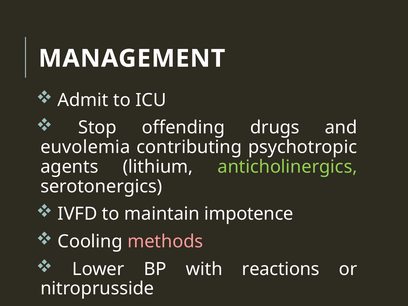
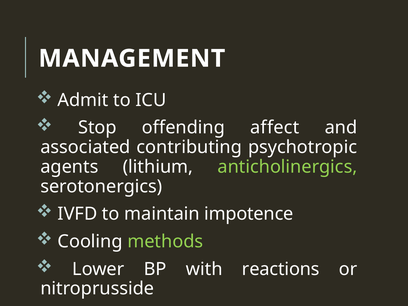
drugs: drugs -> affect (275, 128)
euvolemia: euvolemia -> associated (85, 147)
methods colour: pink -> light green (165, 242)
